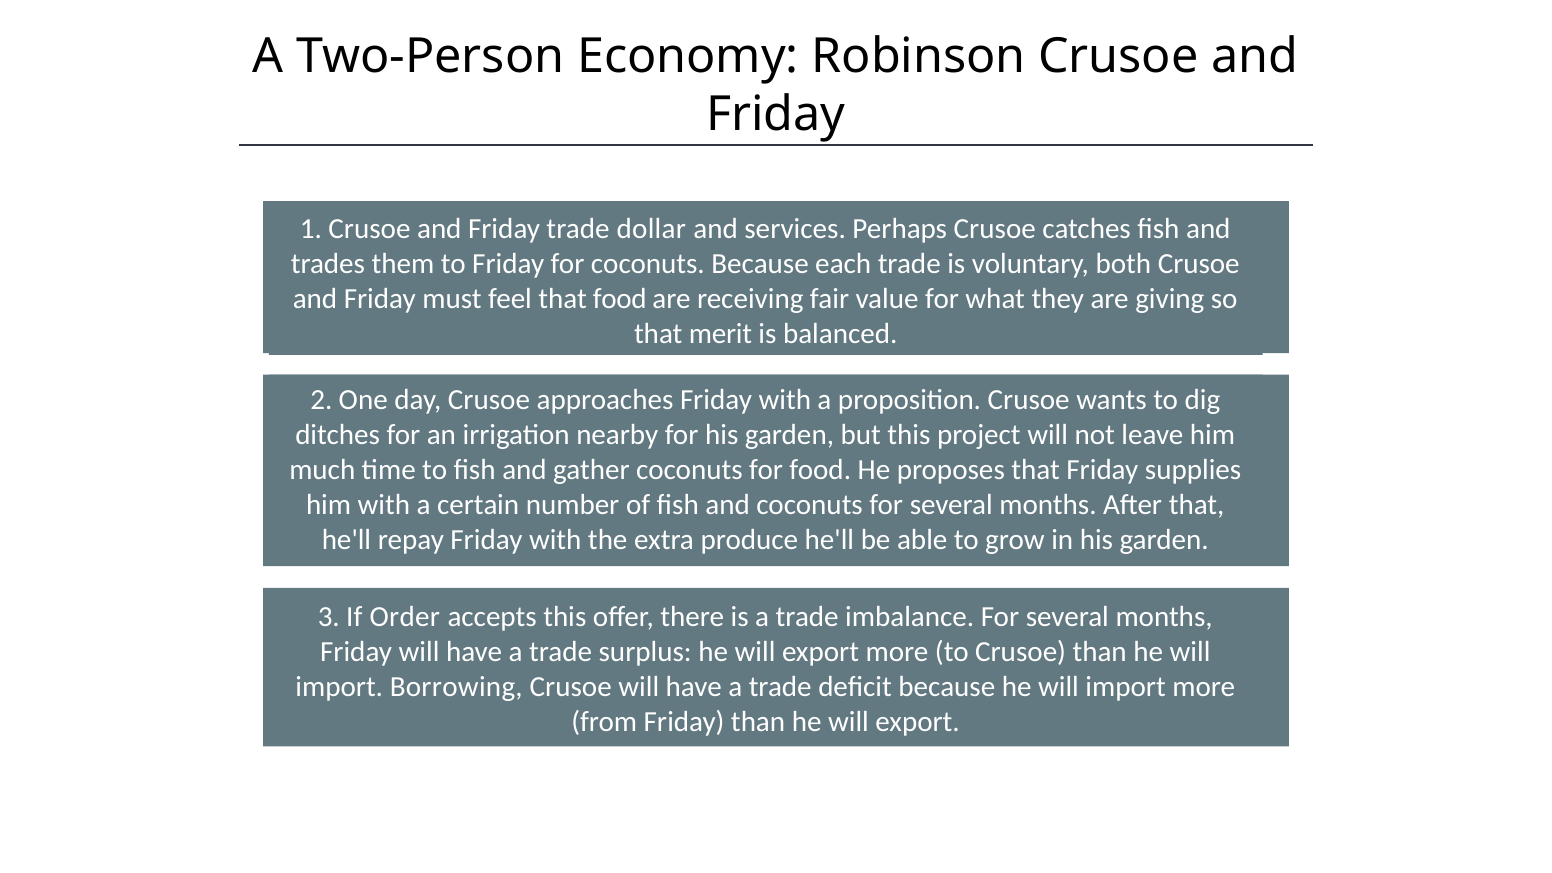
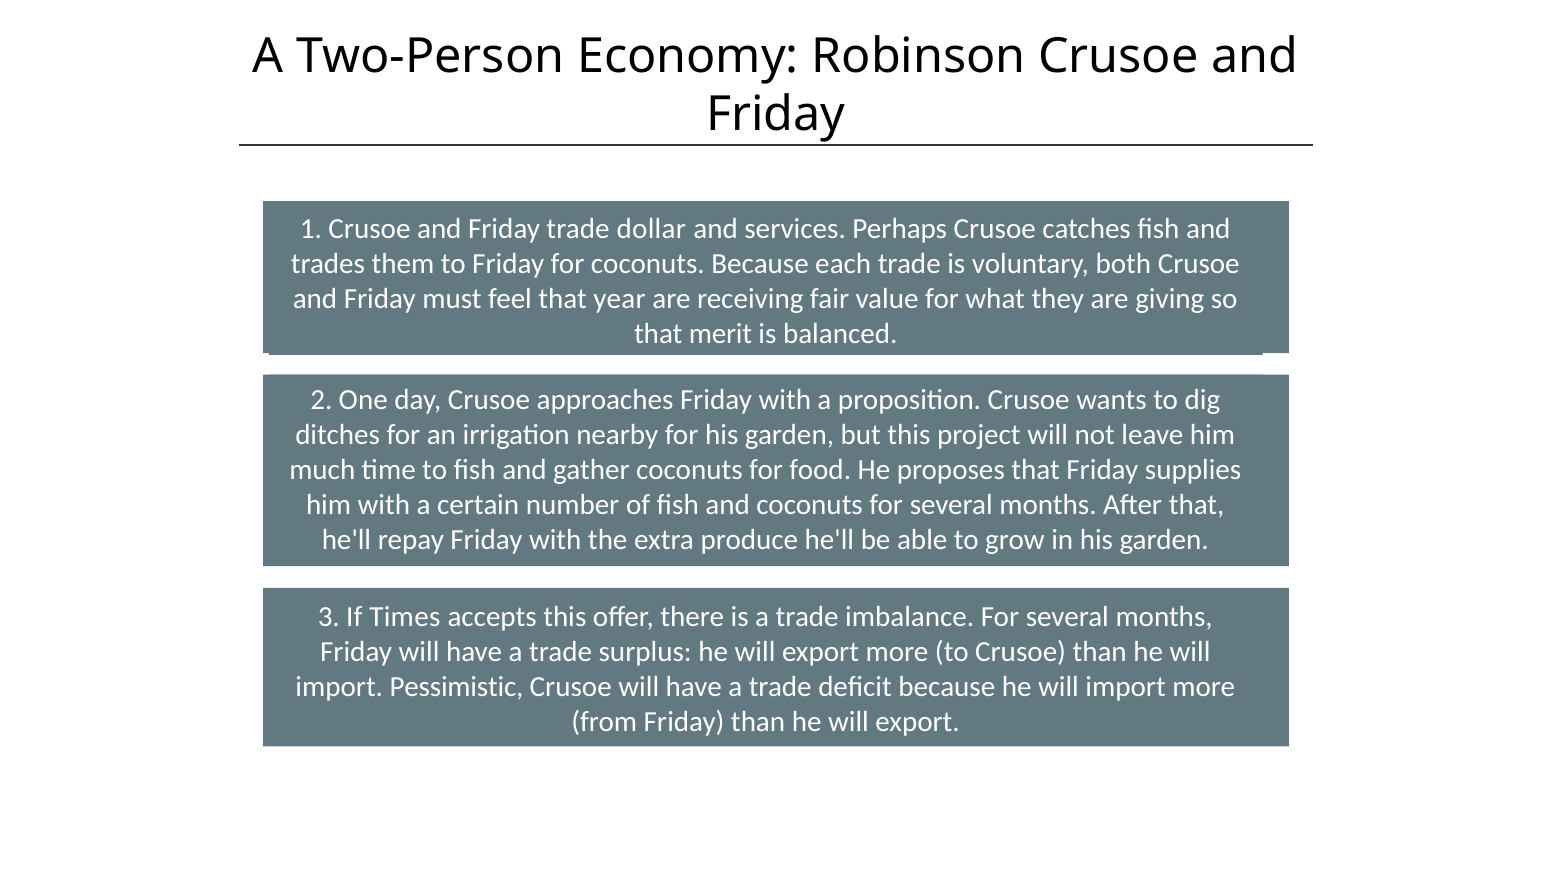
that food: food -> year (619, 299)
Order: Order -> Times (405, 617)
Borrowing: Borrowing -> Pessimistic (457, 687)
